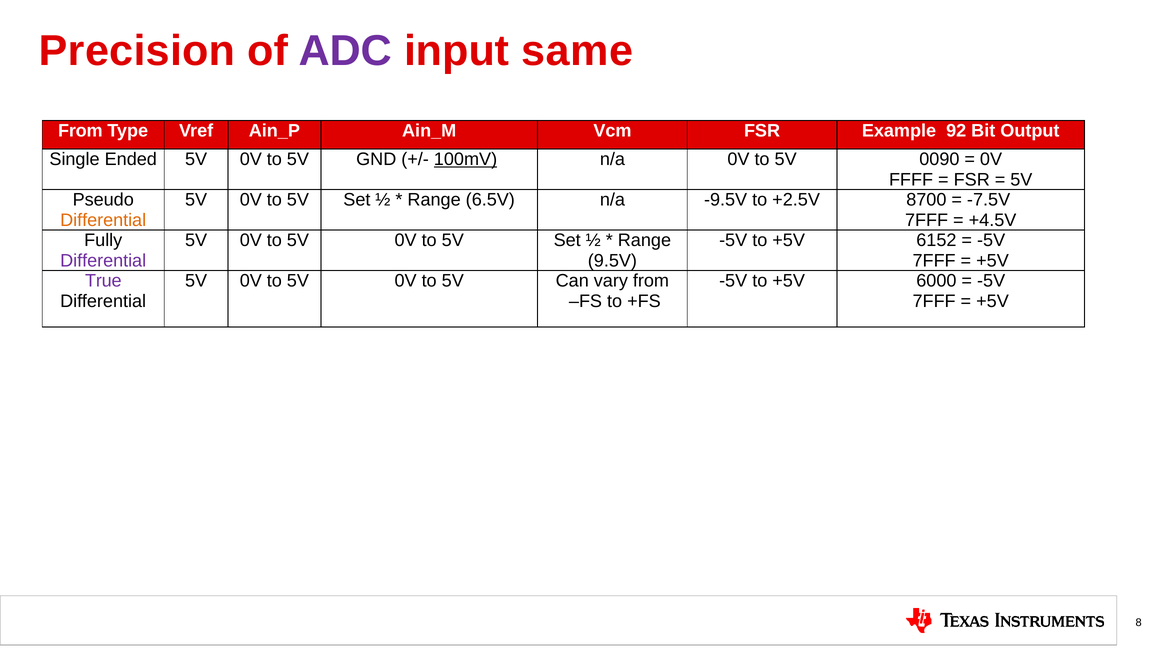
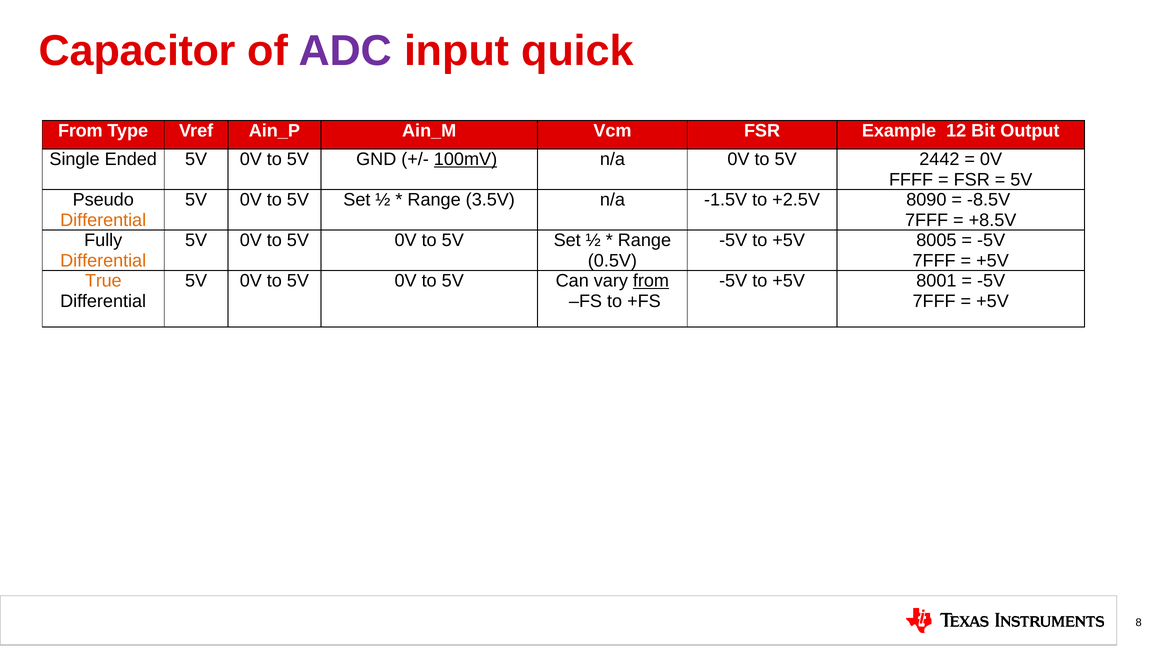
Precision: Precision -> Capacitor (137, 51)
same: same -> quick (578, 51)
92: 92 -> 12 (956, 131)
0090: 0090 -> 2442 (939, 159)
6.5V: 6.5V -> 3.5V (490, 200)
-9.5V: -9.5V -> -1.5V (726, 200)
8700: 8700 -> 8090 (926, 200)
-7.5V: -7.5V -> -8.5V (989, 200)
+4.5V: +4.5V -> +8.5V (993, 220)
6152: 6152 -> 8005 (936, 240)
Differential colour: purple -> orange (103, 261)
9.5V: 9.5V -> 0.5V (612, 261)
True colour: purple -> orange (103, 281)
from underline: none -> present (651, 281)
6000: 6000 -> 8001 (936, 281)
